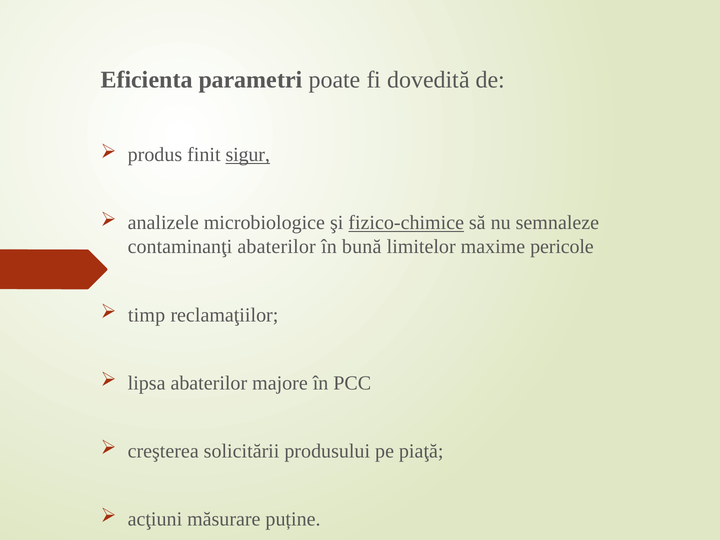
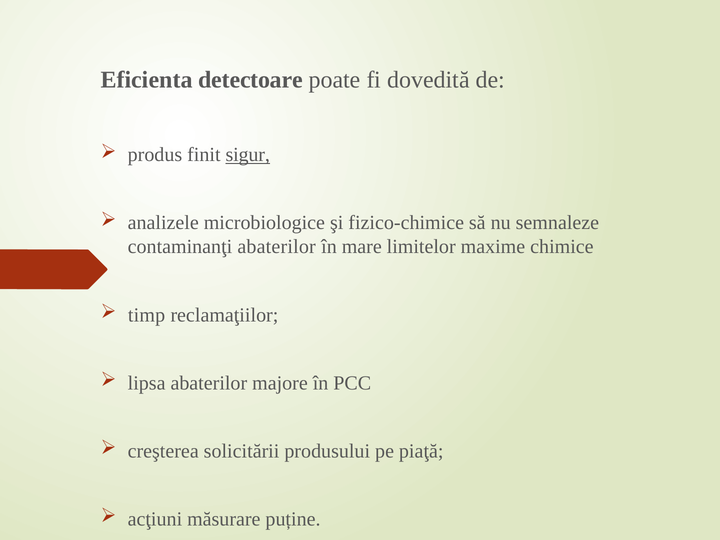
parametri: parametri -> detectoare (251, 80)
fizico-chimice underline: present -> none (406, 223)
bună: bună -> mare (362, 247)
pericole: pericole -> chimice (562, 247)
